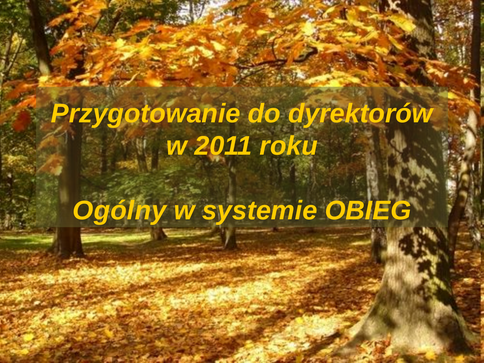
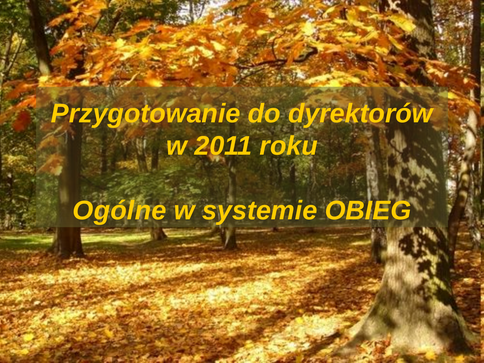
Ogólny: Ogólny -> Ogólne (119, 211)
